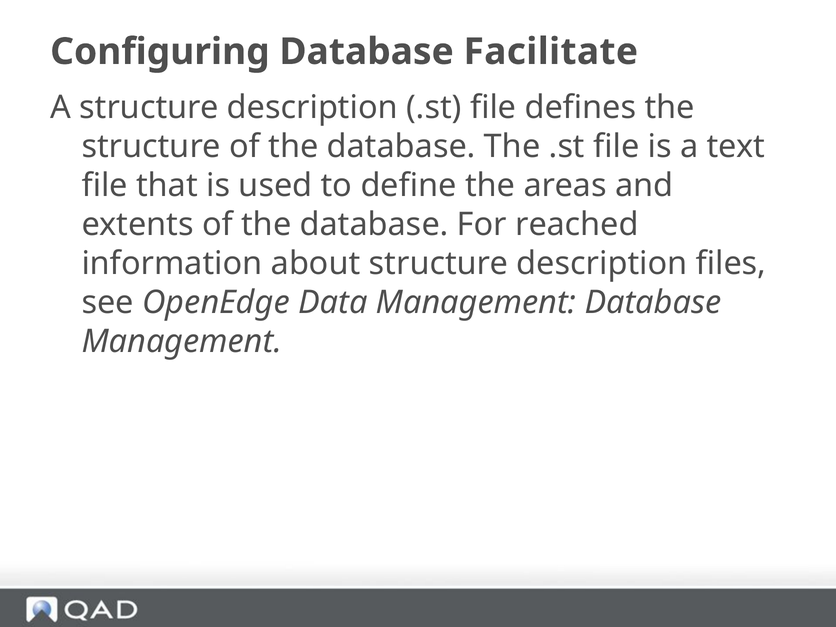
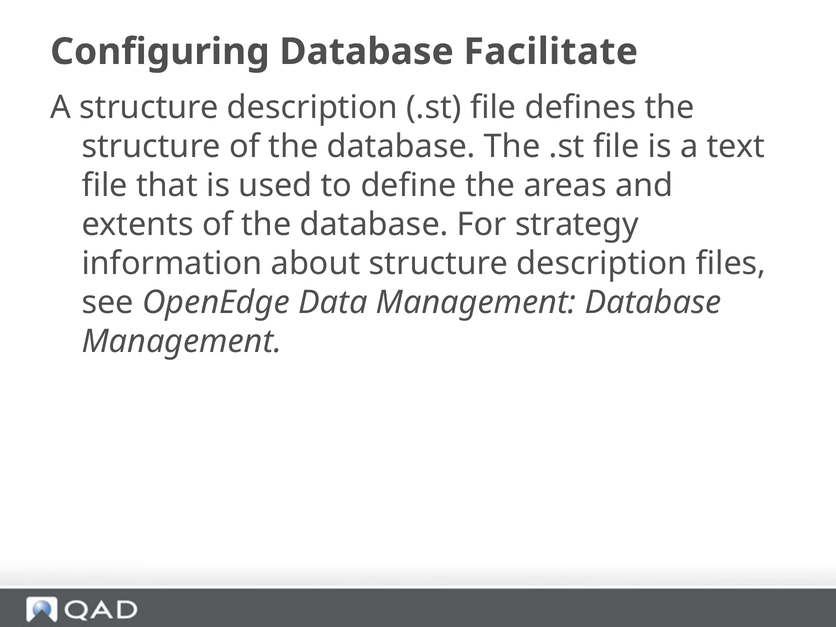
reached: reached -> strategy (577, 225)
